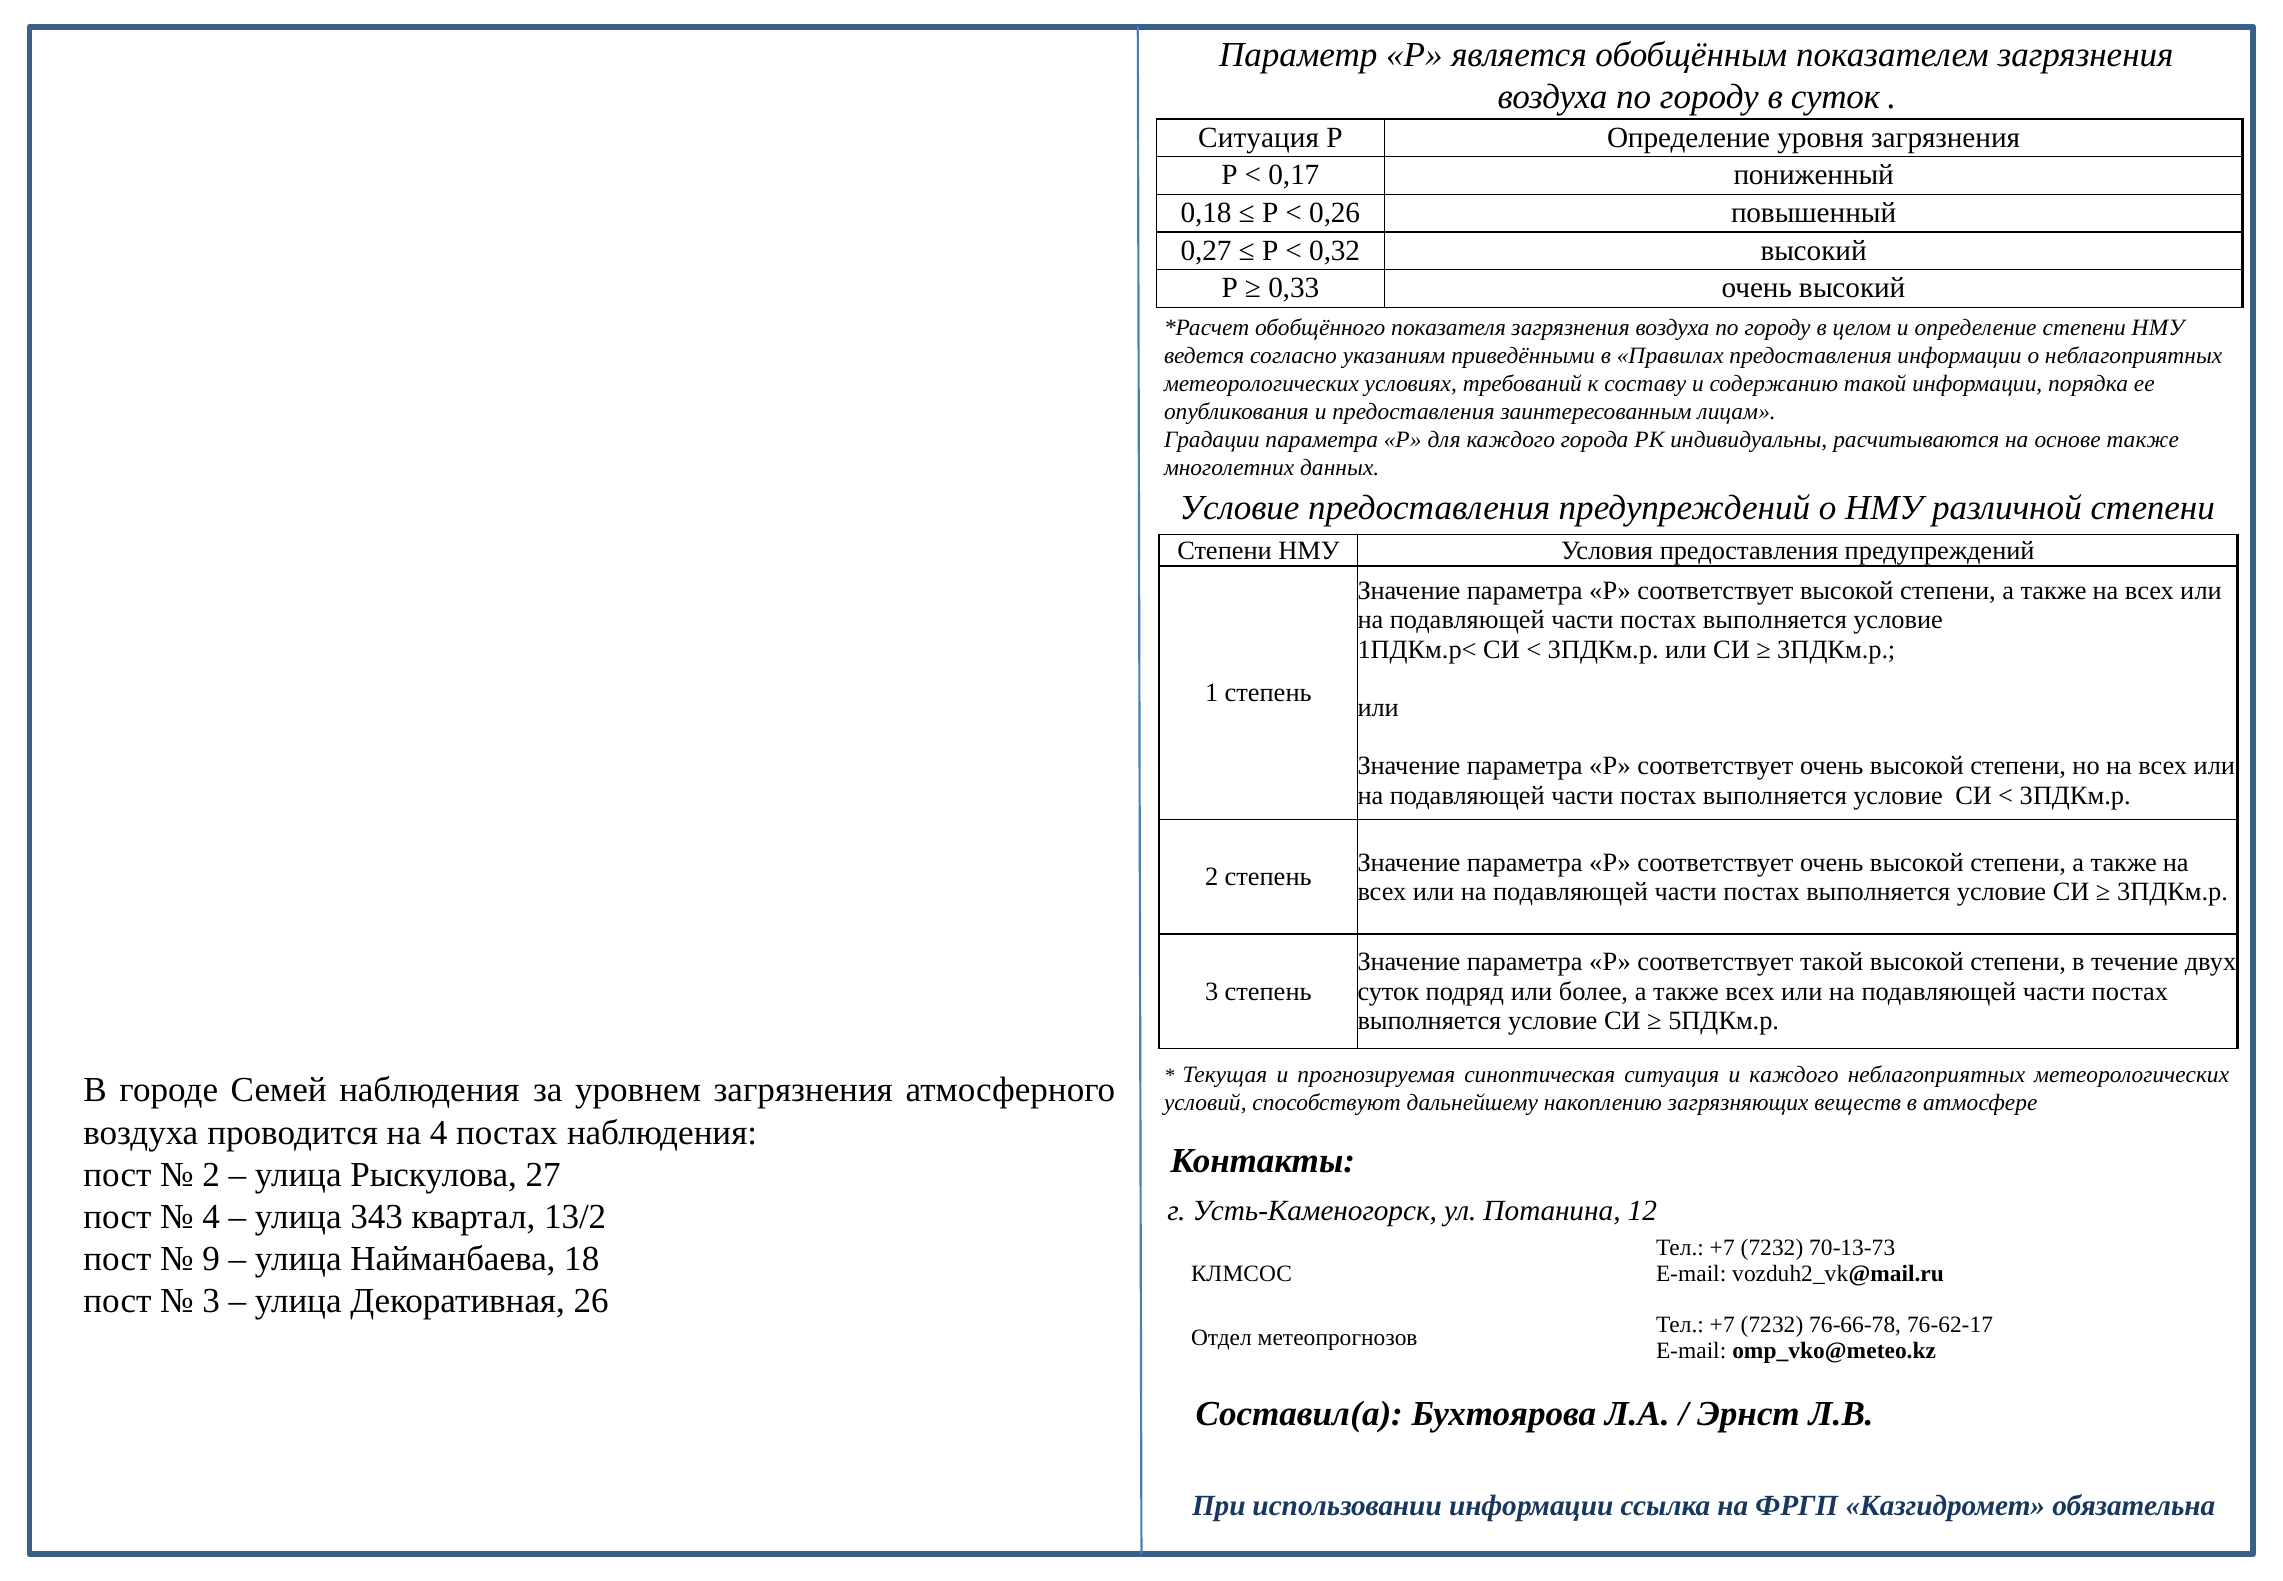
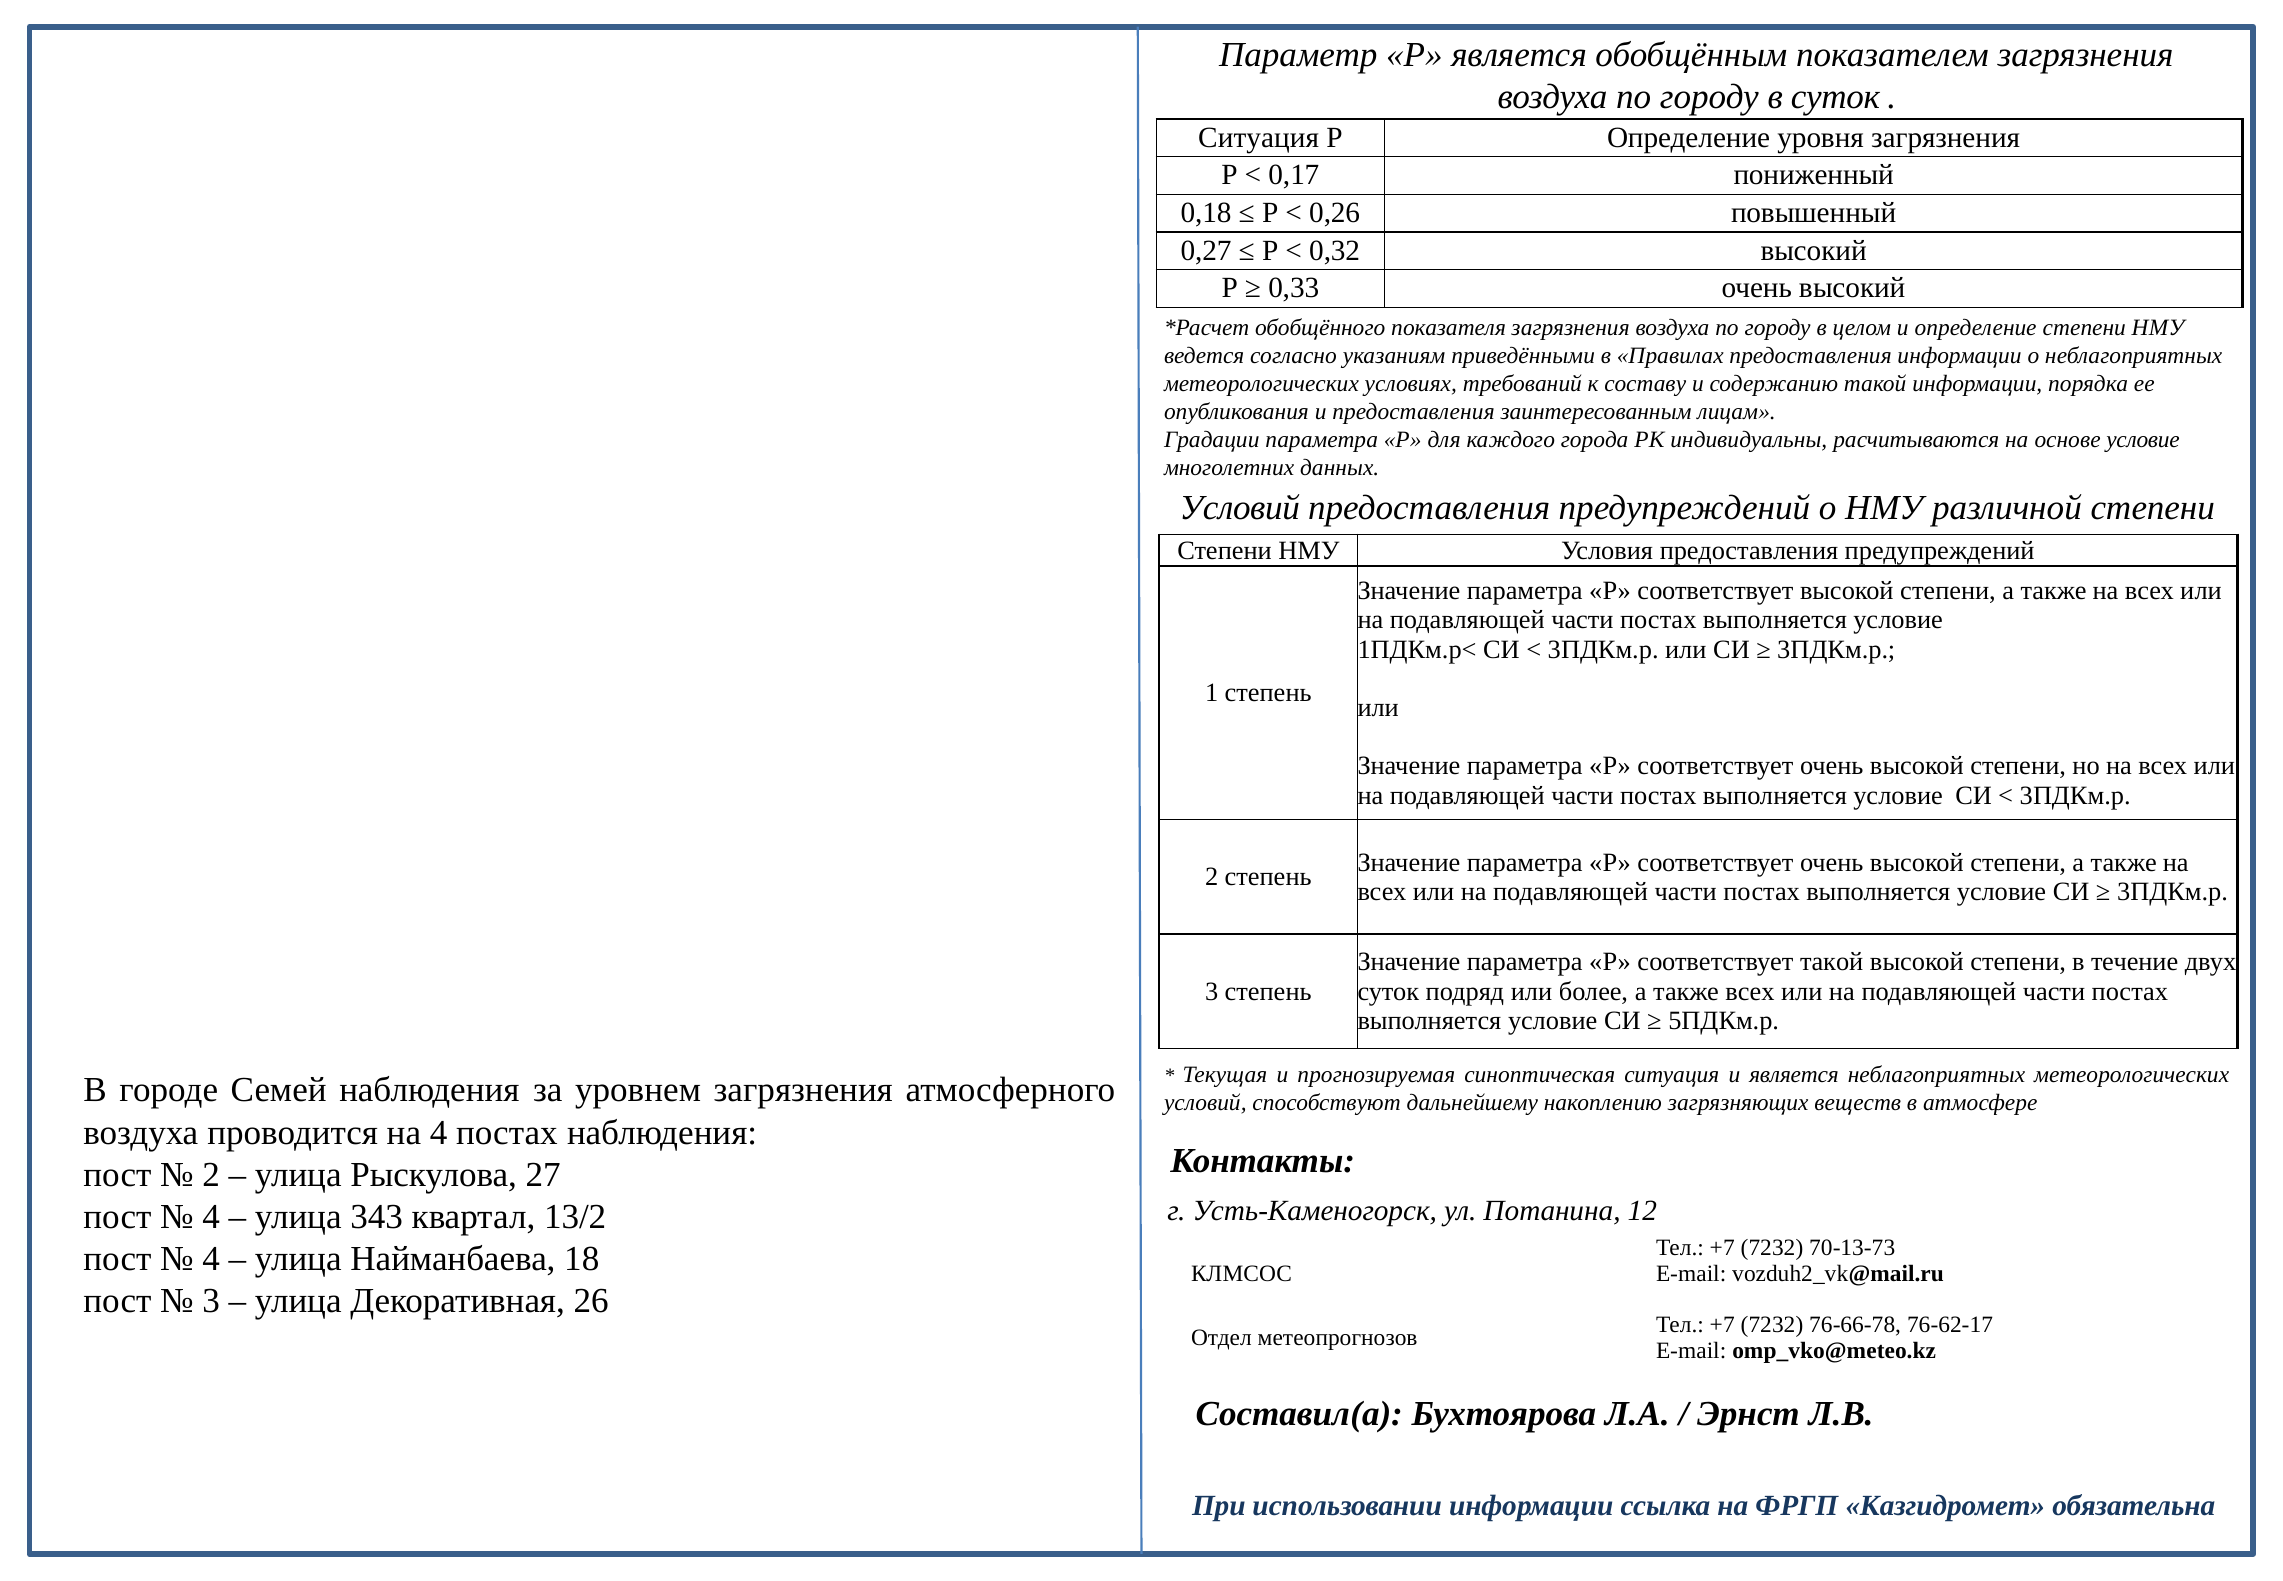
основе также: также -> условие (2143, 440)
Условие: Условие -> Условий (1240, 508)
и каждого: каждого -> является (1794, 1074)
9: 9 -> 4 (211, 1259)
